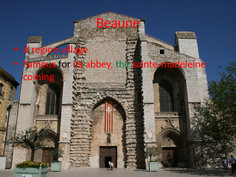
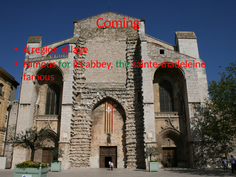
Beaune: Beaune -> Coming (118, 23)
for colour: black -> green (65, 64)
coming: coming -> famous (39, 77)
